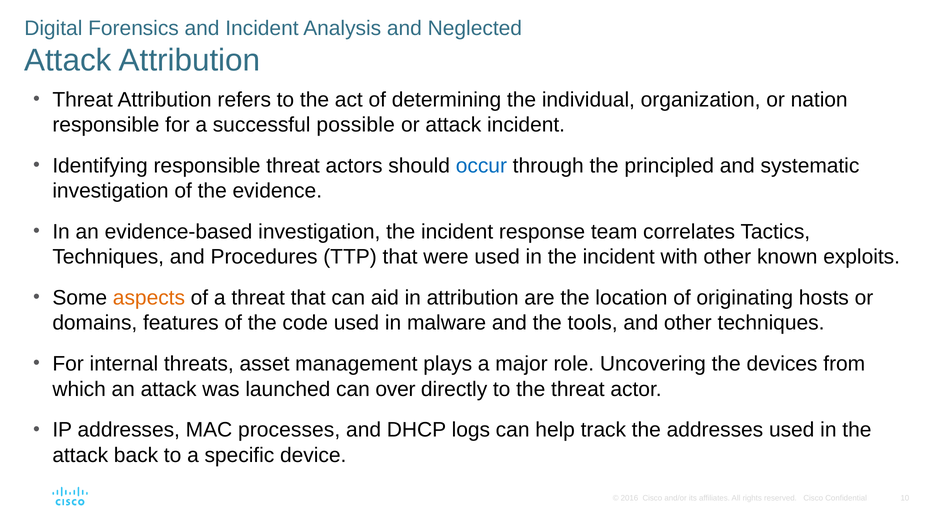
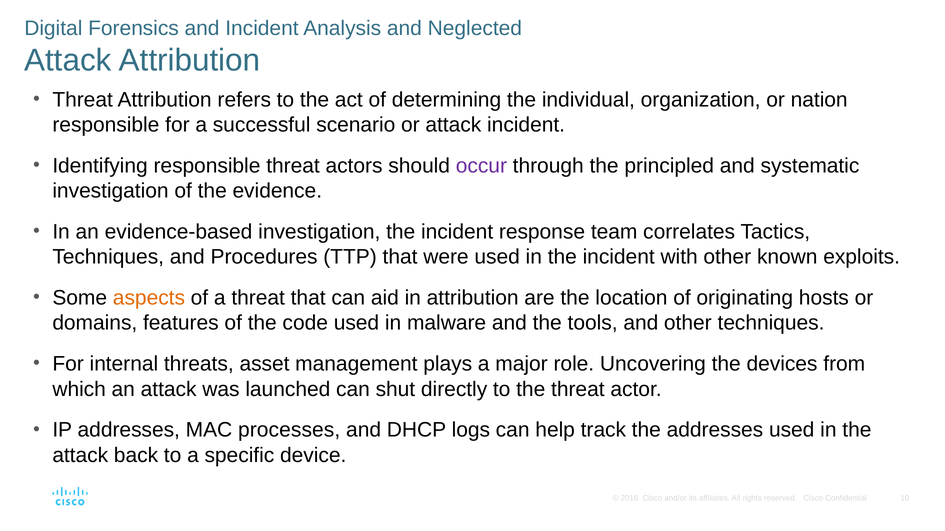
possible: possible -> scenario (356, 125)
occur colour: blue -> purple (481, 166)
over: over -> shut (395, 390)
